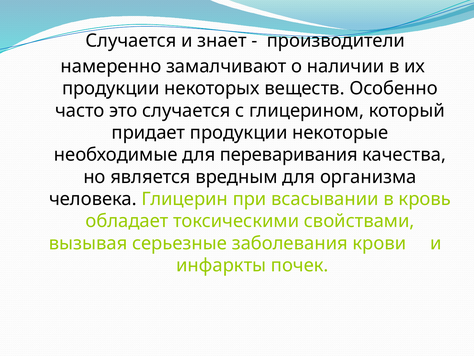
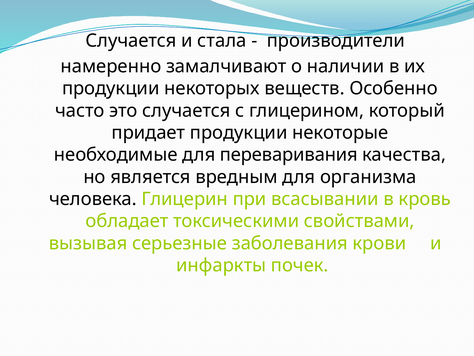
знает: знает -> стала (222, 41)
